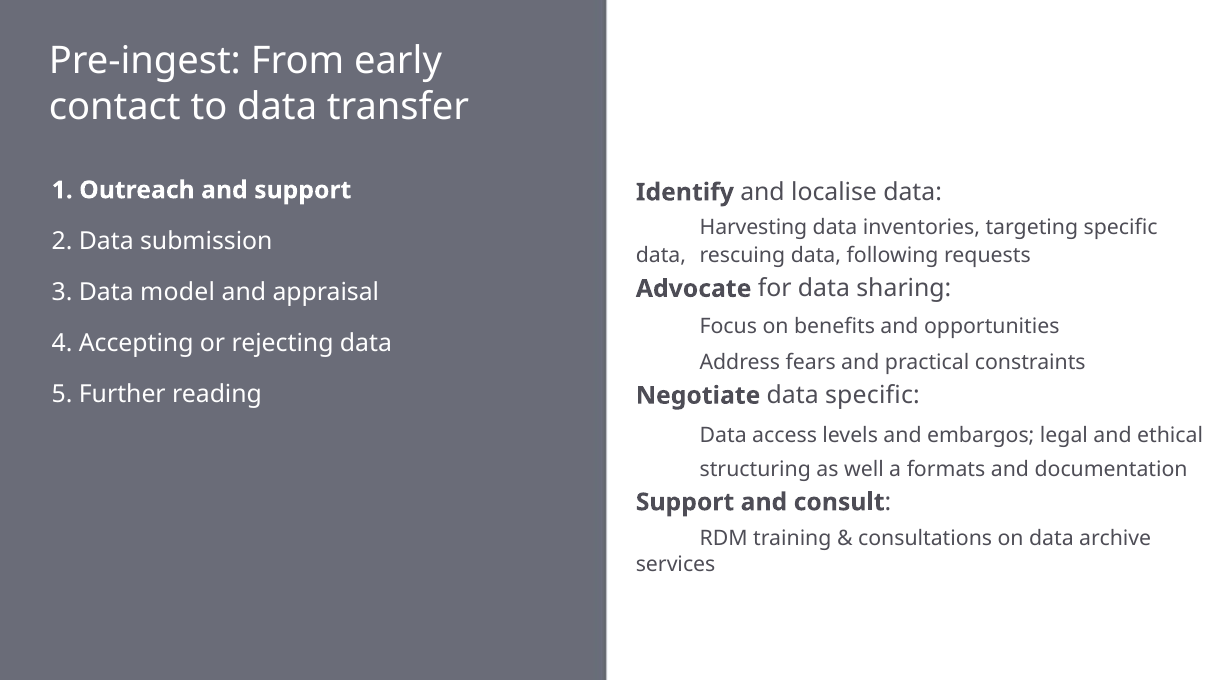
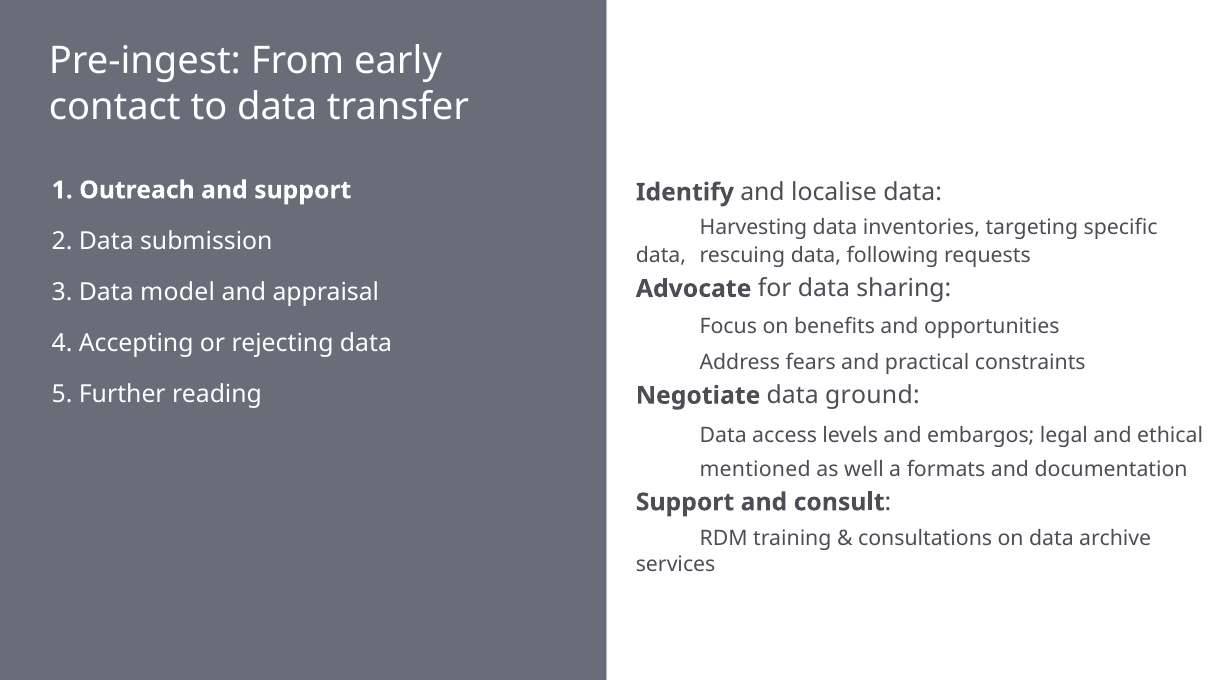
data specific: specific -> ground (872, 396)
structuring: structuring -> mentioned (755, 469)
